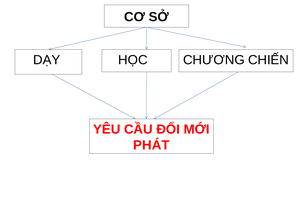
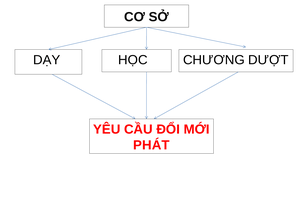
CHIẾN: CHIẾN -> DƯỢT (268, 60)
